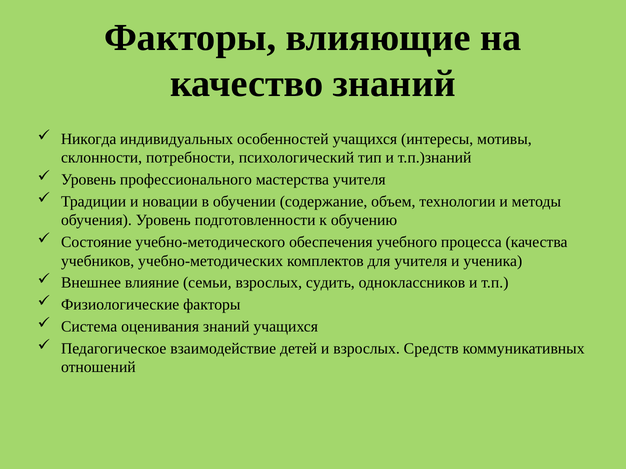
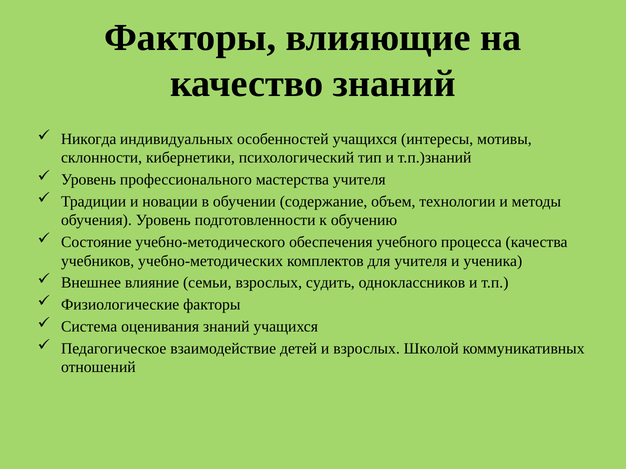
потребности: потребности -> кибернетики (190, 158)
Средств: Средств -> Школой (431, 349)
